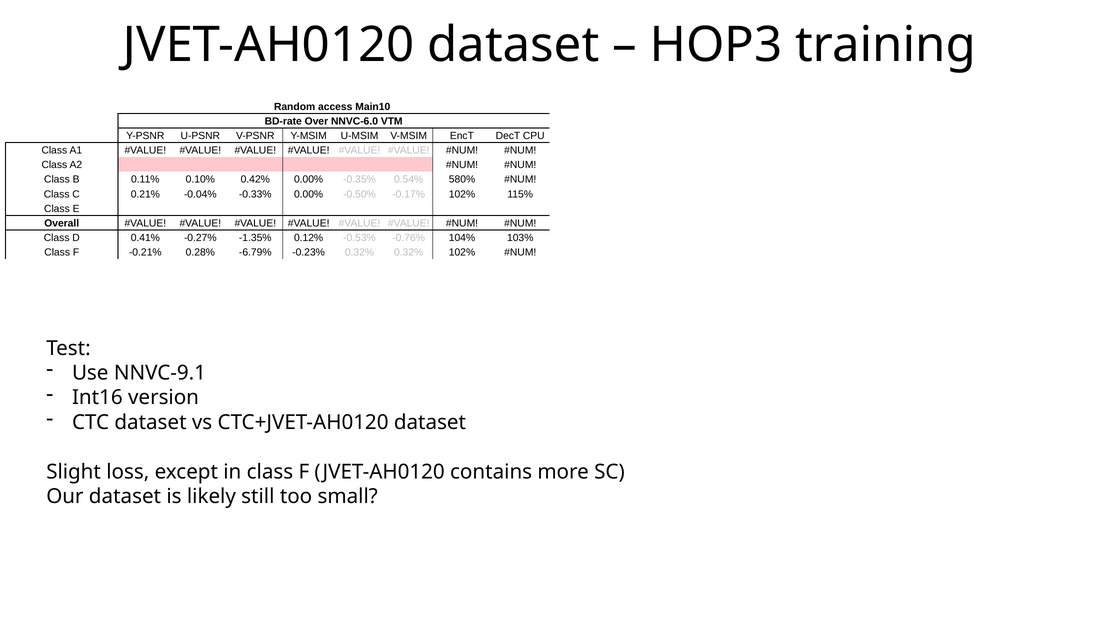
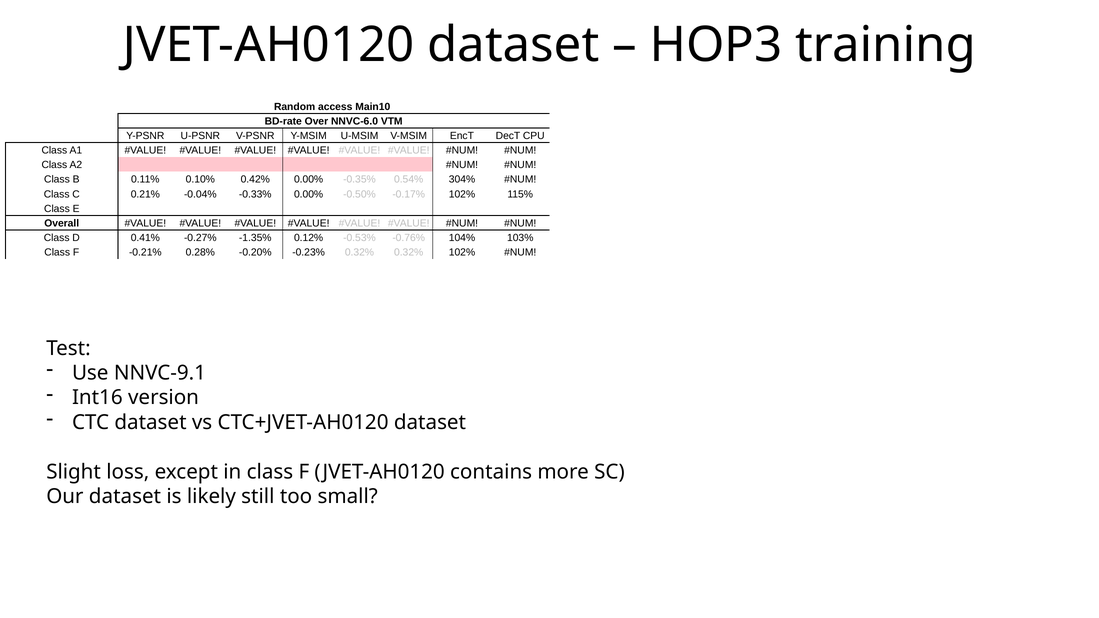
580%: 580% -> 304% (462, 180)
-6.79%: -6.79% -> -0.20% (255, 252)
